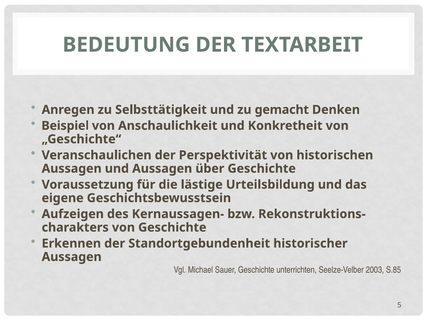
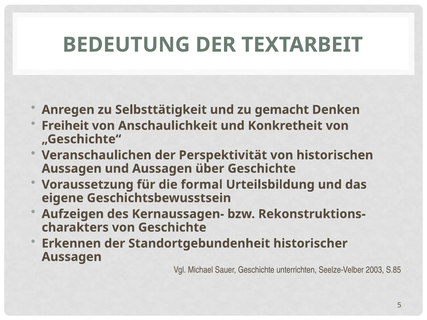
Beispiel: Beispiel -> Freiheit (65, 126)
lästige: lästige -> formal (202, 185)
